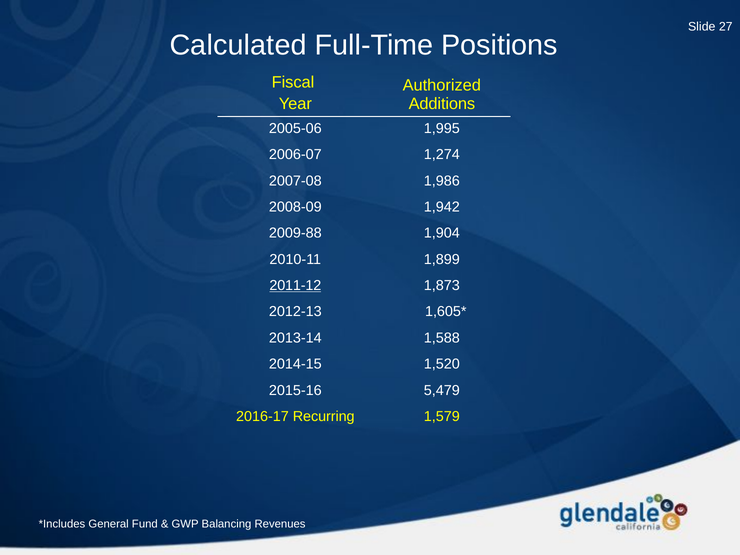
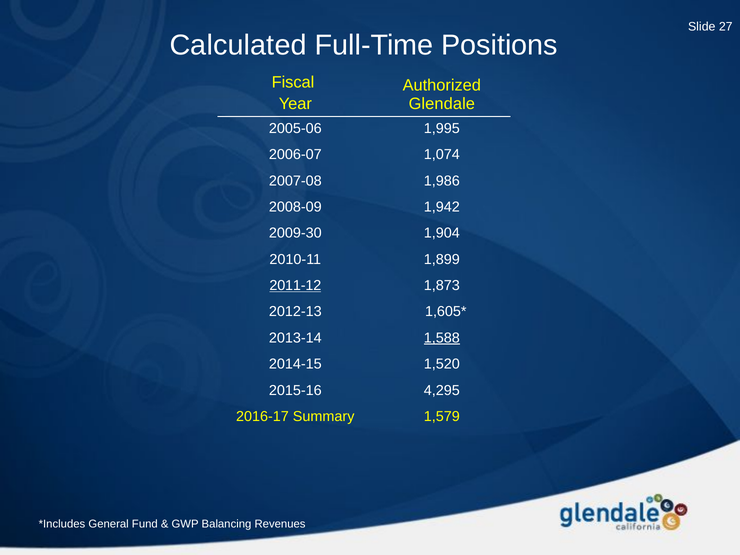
Additions: Additions -> Glendale (442, 104)
1,274: 1,274 -> 1,074 (442, 155)
2009-88: 2009-88 -> 2009-30 (295, 233)
1,588 underline: none -> present (442, 338)
5,479: 5,479 -> 4,295 (442, 390)
Recurring: Recurring -> Summary (324, 416)
